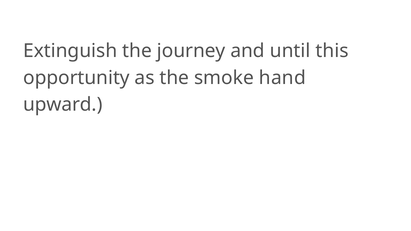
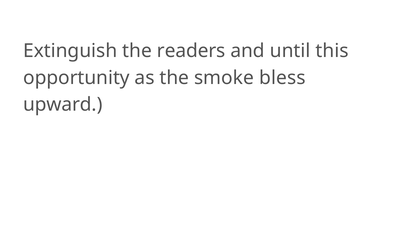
journey: journey -> readers (191, 51)
hand: hand -> bless (282, 78)
